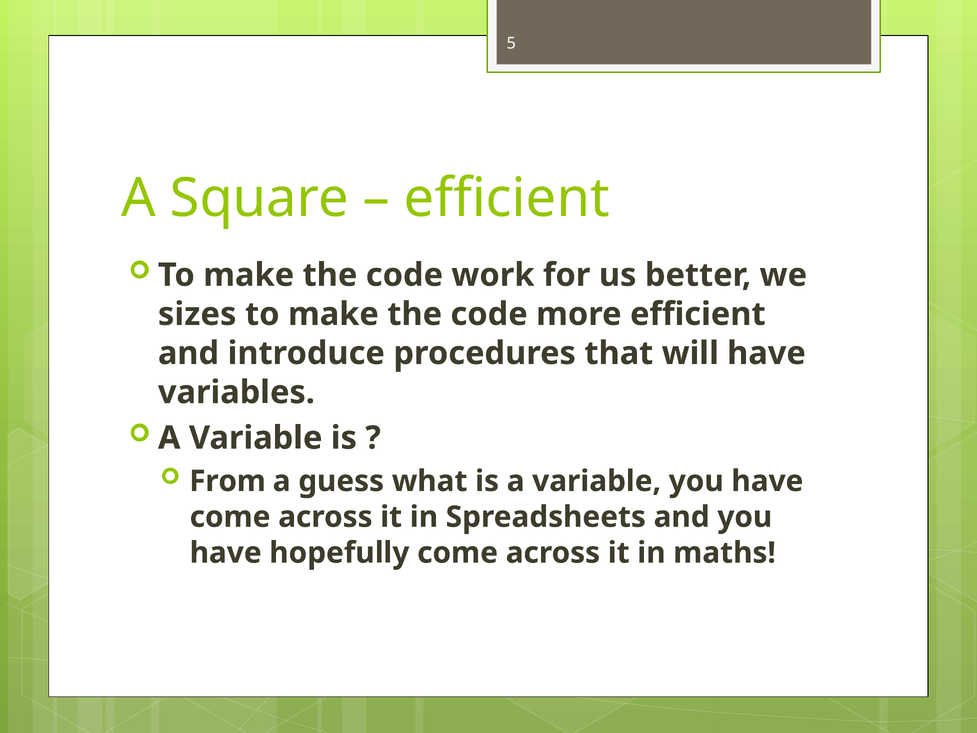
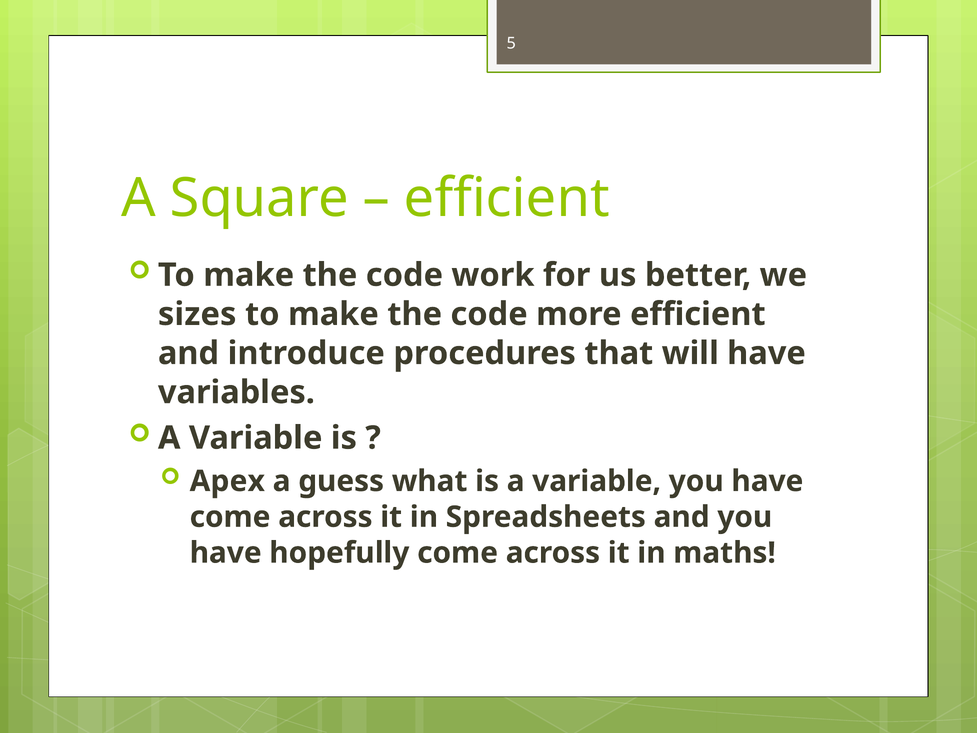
From: From -> Apex (227, 481)
